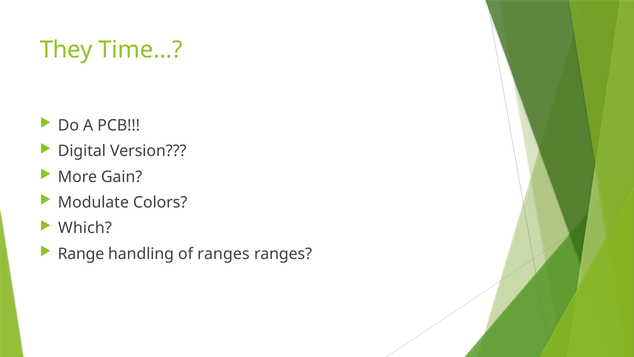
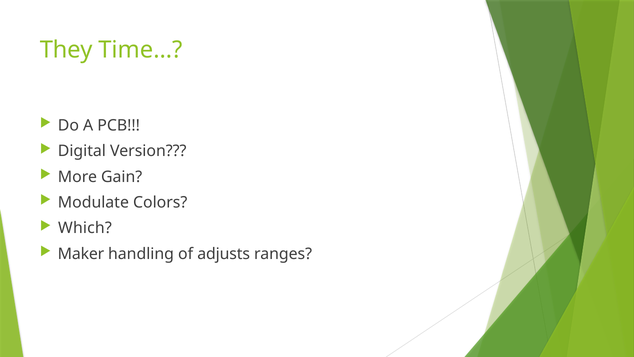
Range: Range -> Maker (81, 254)
of ranges: ranges -> adjusts (224, 254)
